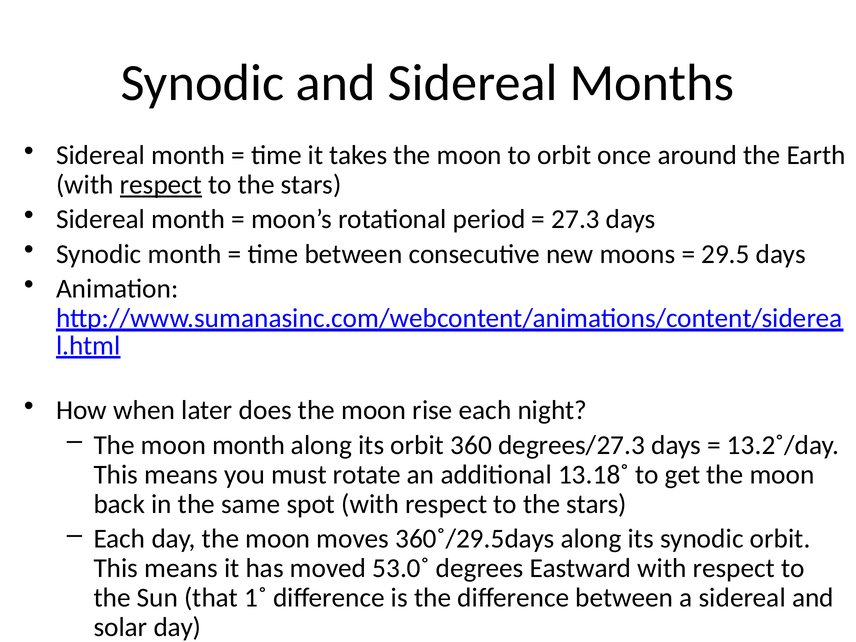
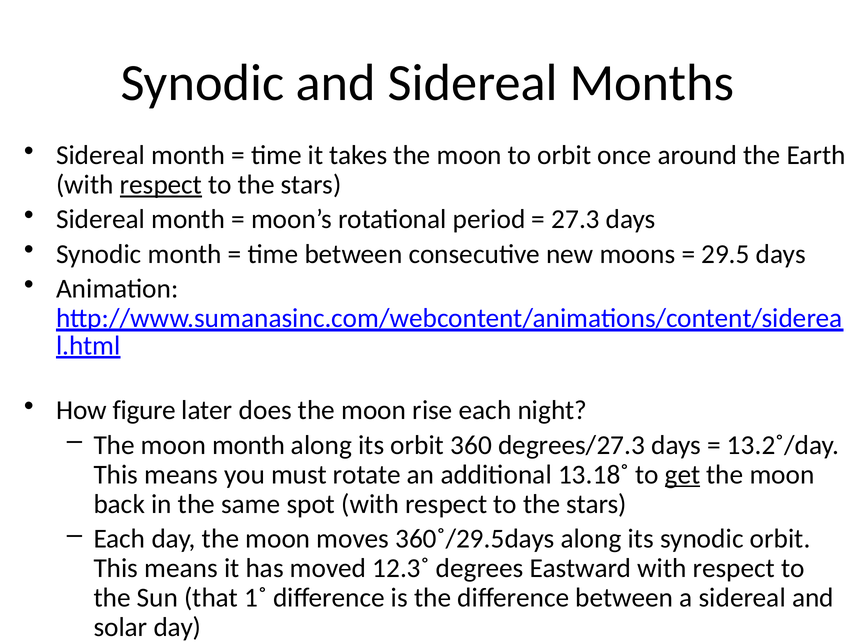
when: when -> figure (144, 410)
get underline: none -> present (682, 475)
53.0˚: 53.0˚ -> 12.3˚ (401, 568)
